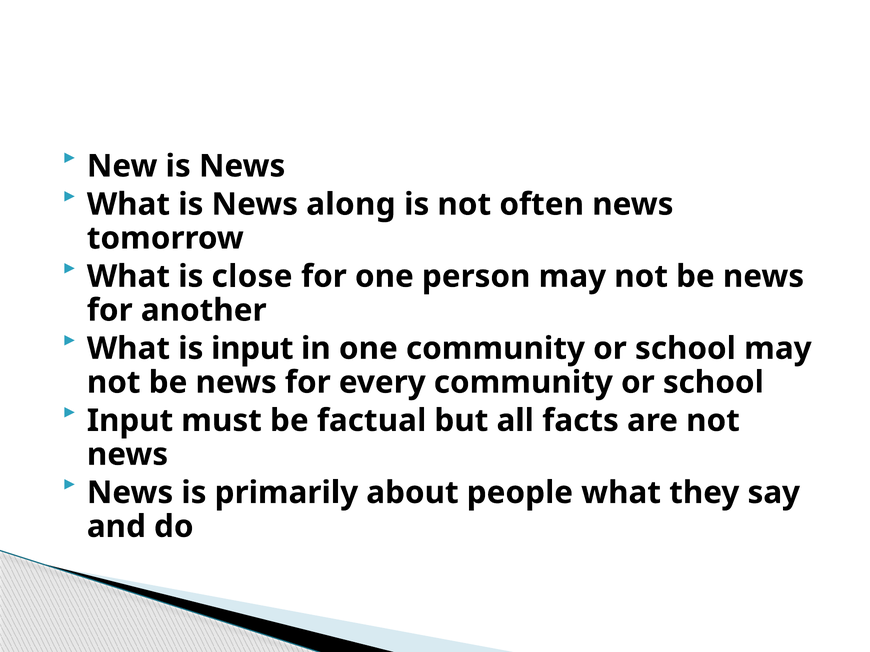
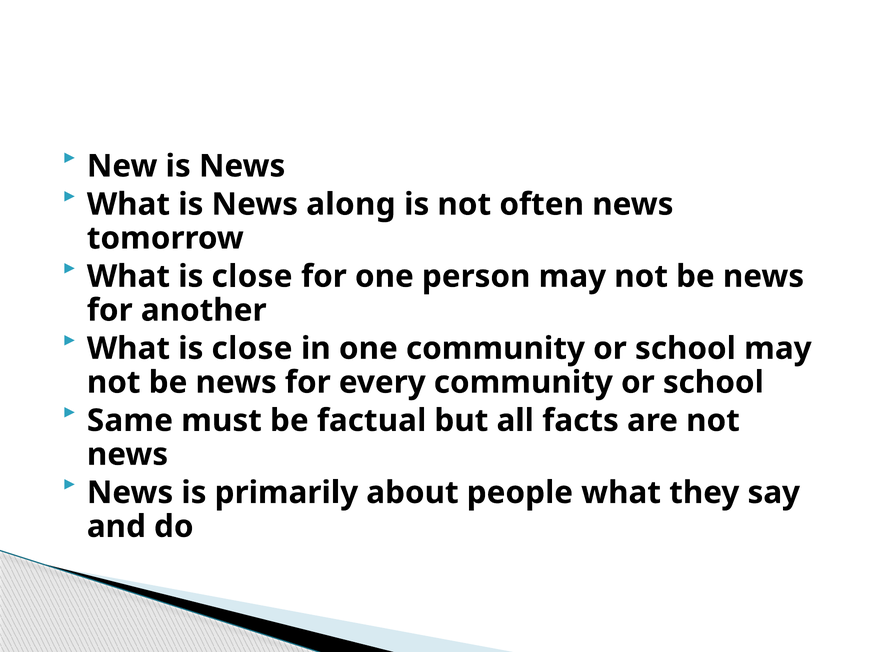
input: input -> close (252, 349)
Input: Input -> Same (130, 421)
